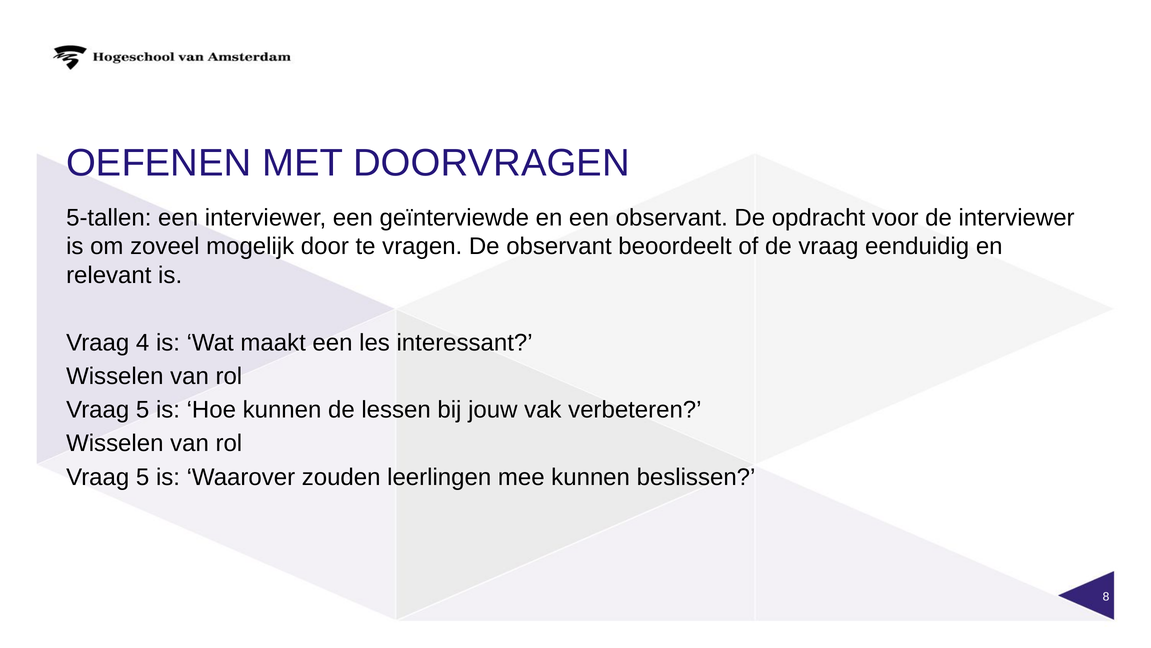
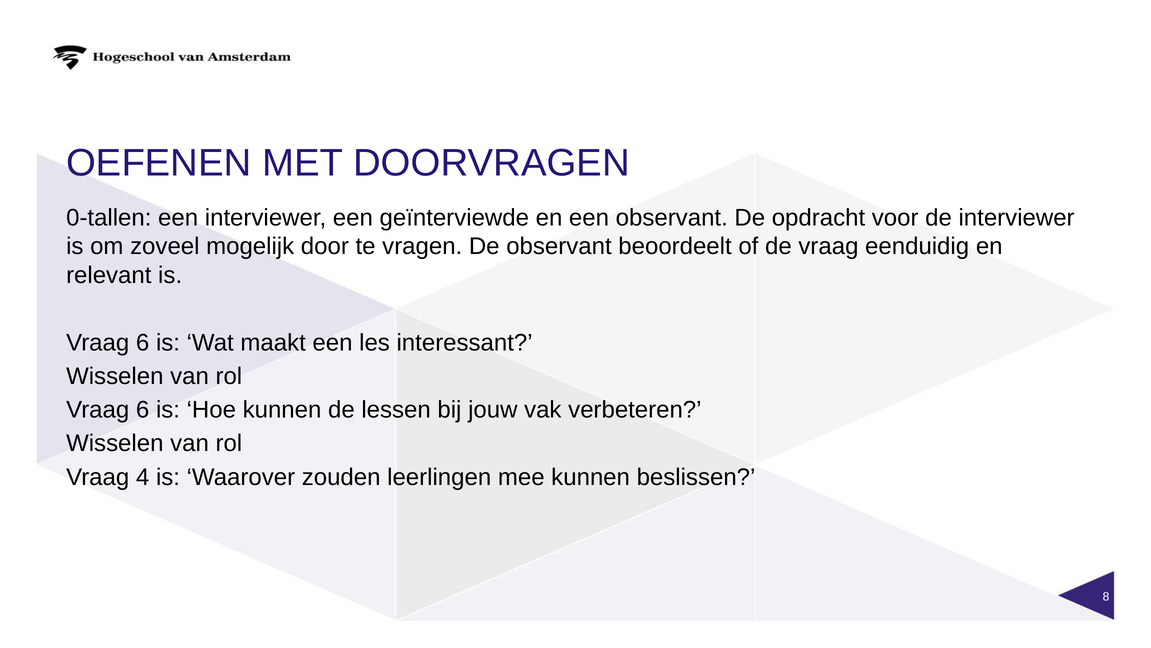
5-tallen: 5-tallen -> 0-tallen (109, 217)
4: 4 -> 6 (143, 342)
5: 5 -> 6 (143, 410)
5: 5 -> 4 (143, 477)
